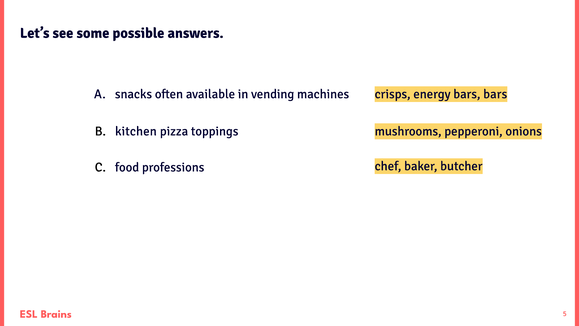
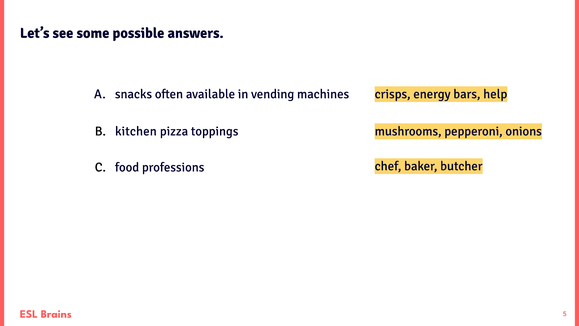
bars bars: bars -> help (495, 94)
